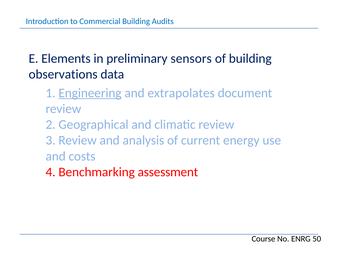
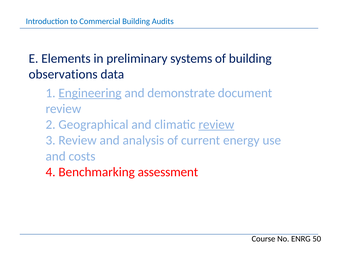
sensors: sensors -> systems (191, 58)
extrapolates: extrapolates -> demonstrate (181, 93)
review underline: none -> present (216, 124)
